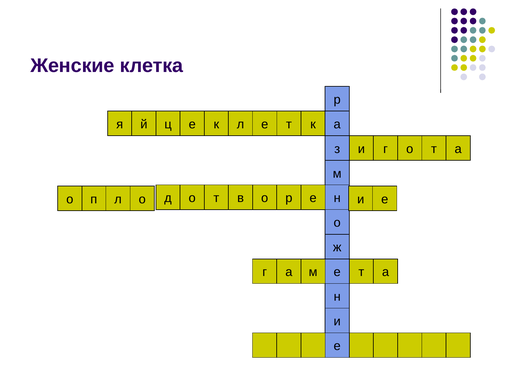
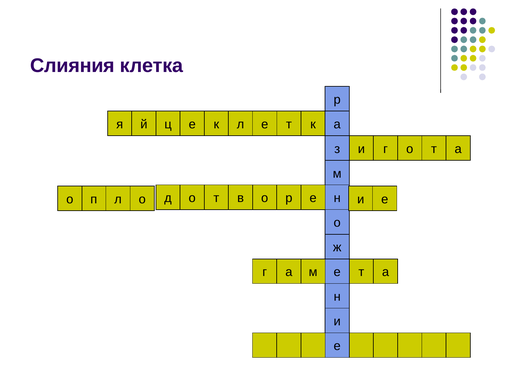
Женские: Женские -> Слияния (72, 65)
